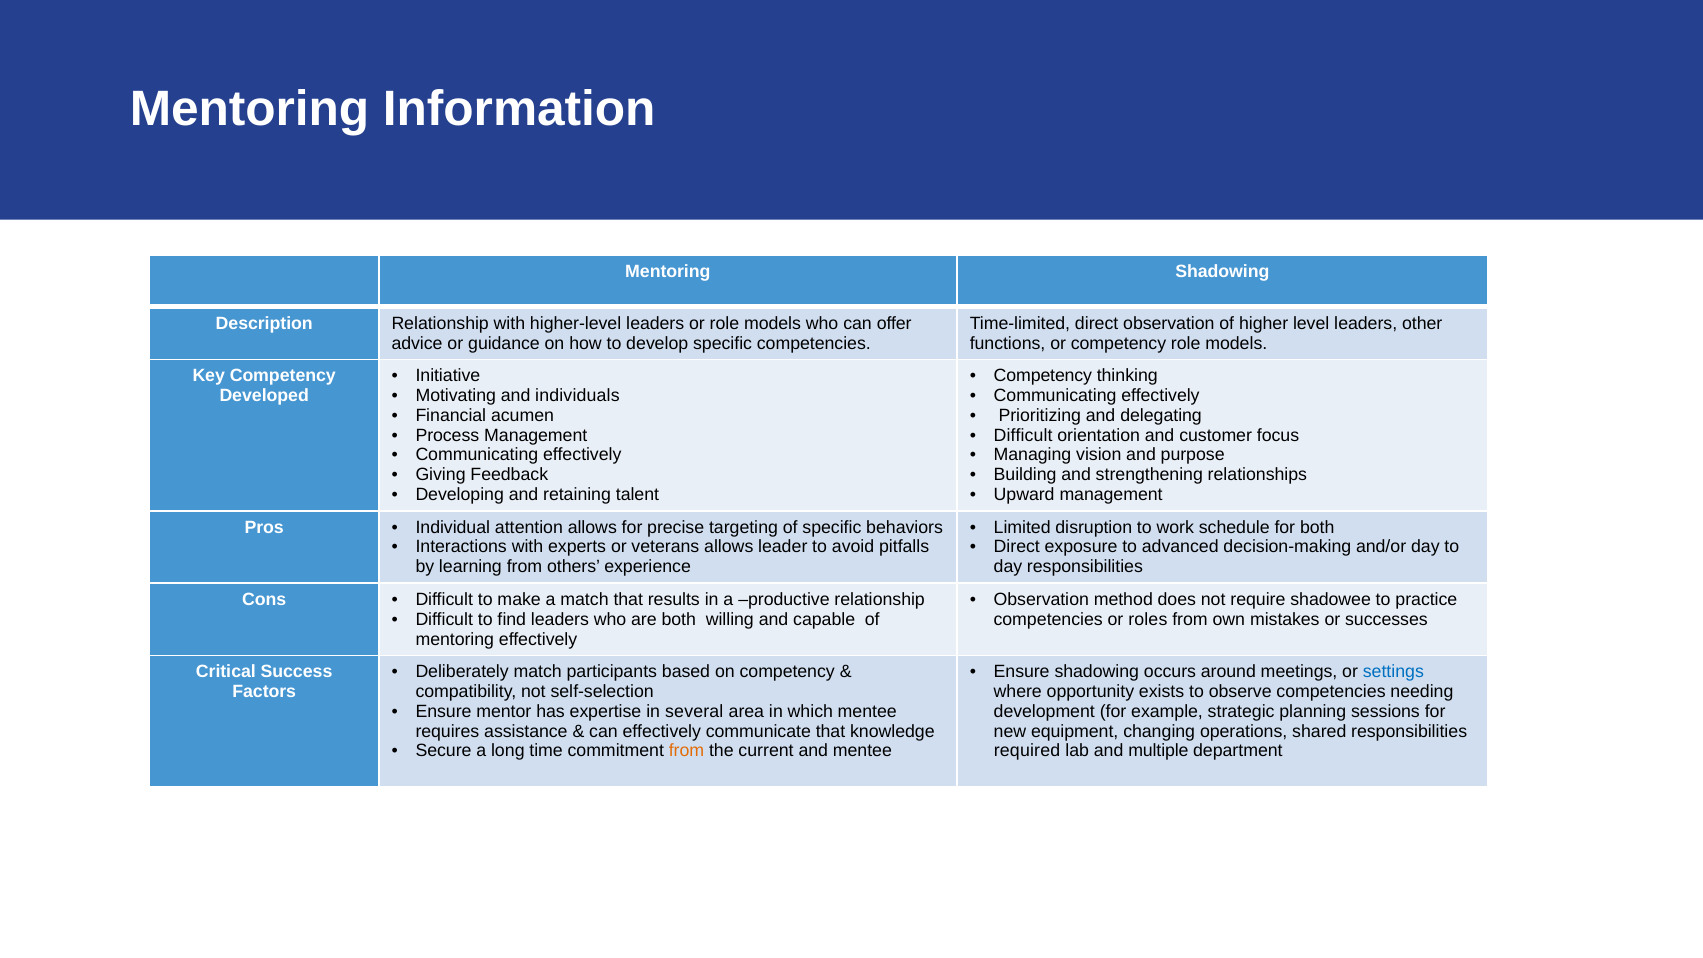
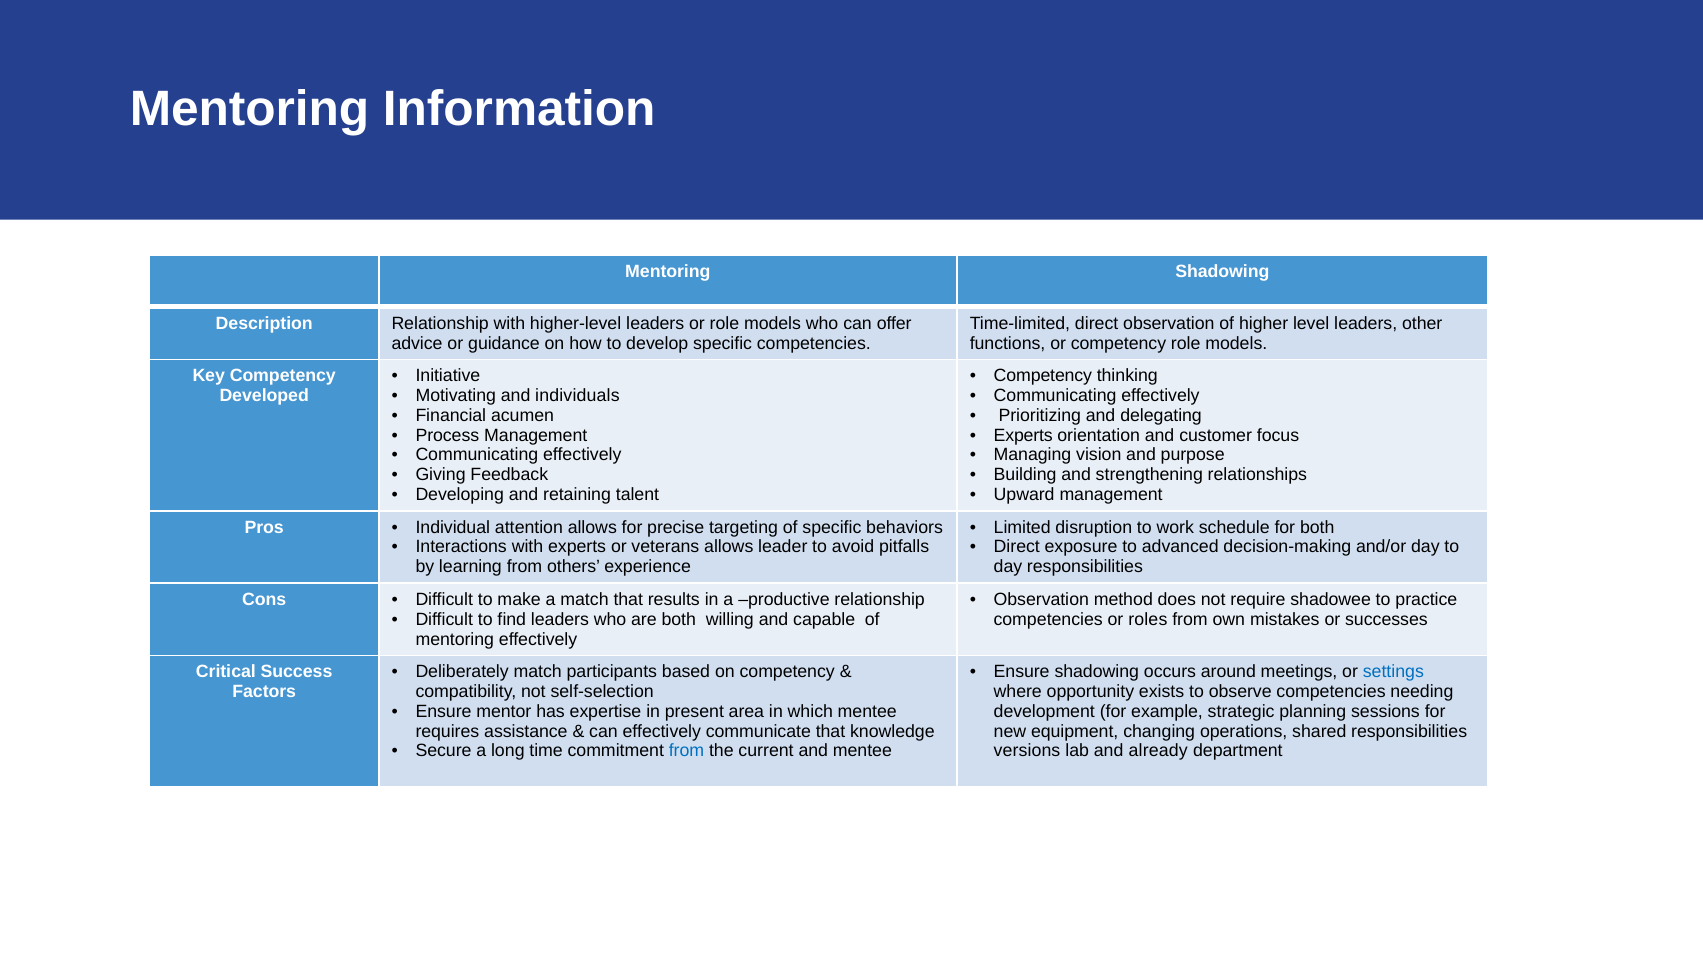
Difficult: Difficult -> Experts (1023, 435)
several: several -> present (694, 711)
from colour: orange -> blue (687, 751)
required: required -> versions (1027, 751)
multiple: multiple -> already (1158, 751)
